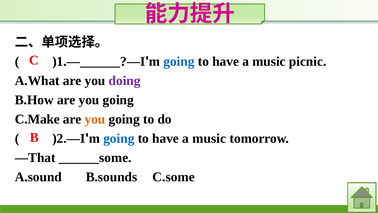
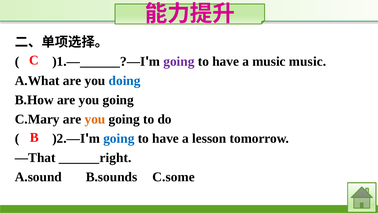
going colour: blue -> purple (179, 61)
music picnic: picnic -> music (308, 61)
doing colour: purple -> blue (125, 81)
C.Make: C.Make -> C.Mary (37, 119)
music: music -> lesson (209, 138)
______some: ______some -> ______right (95, 157)
